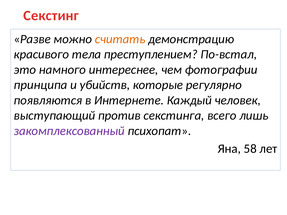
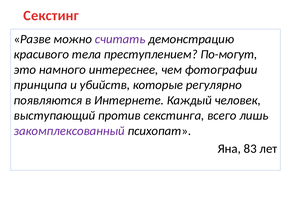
считать colour: orange -> purple (120, 39)
По-встал: По-встал -> По-могут (229, 54)
58: 58 -> 83 (250, 149)
